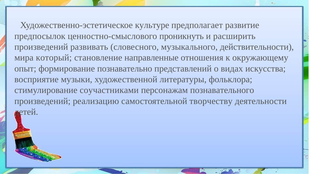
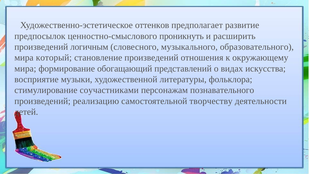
культуре: культуре -> оттенков (152, 25)
развивать: развивать -> логичным (89, 47)
действительности: действительности -> образовательного (257, 47)
становление направленные: направленные -> произведений (151, 58)
опыт: опыт -> мира (25, 68)
познавательно: познавательно -> обогащающий (125, 68)
